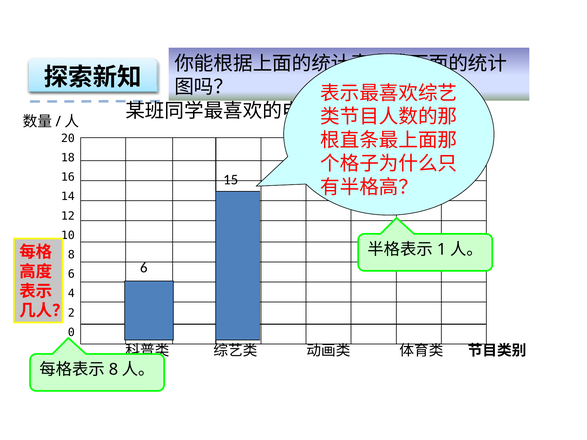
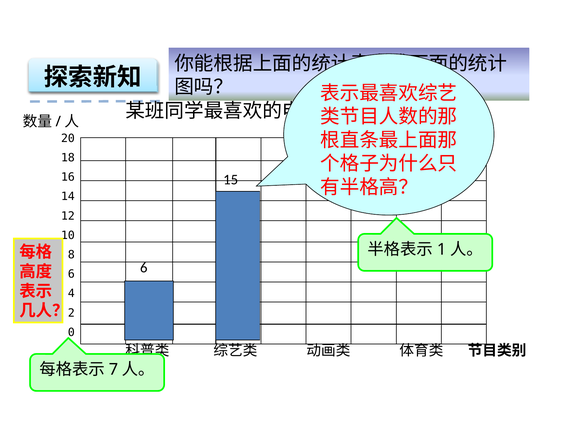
8: 8 -> 7 (113, 370)
